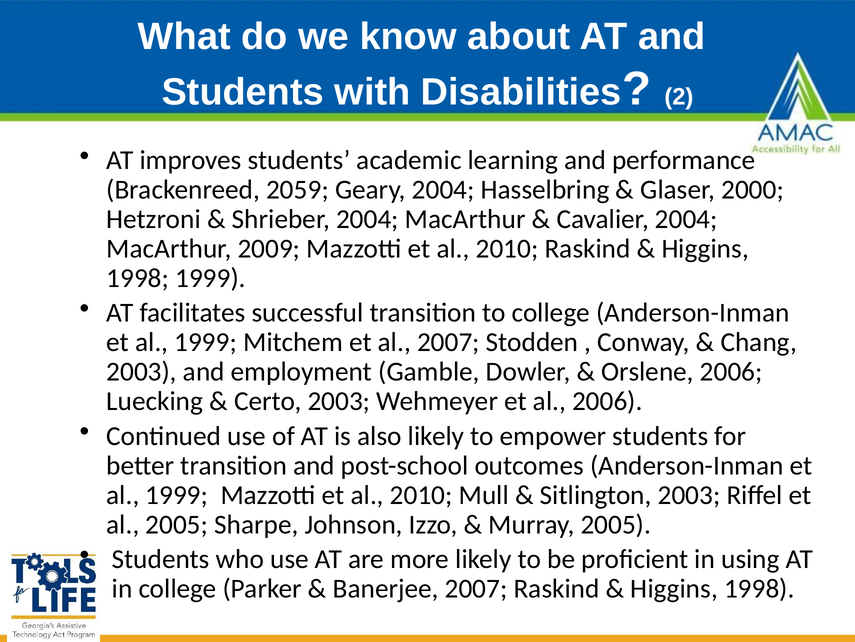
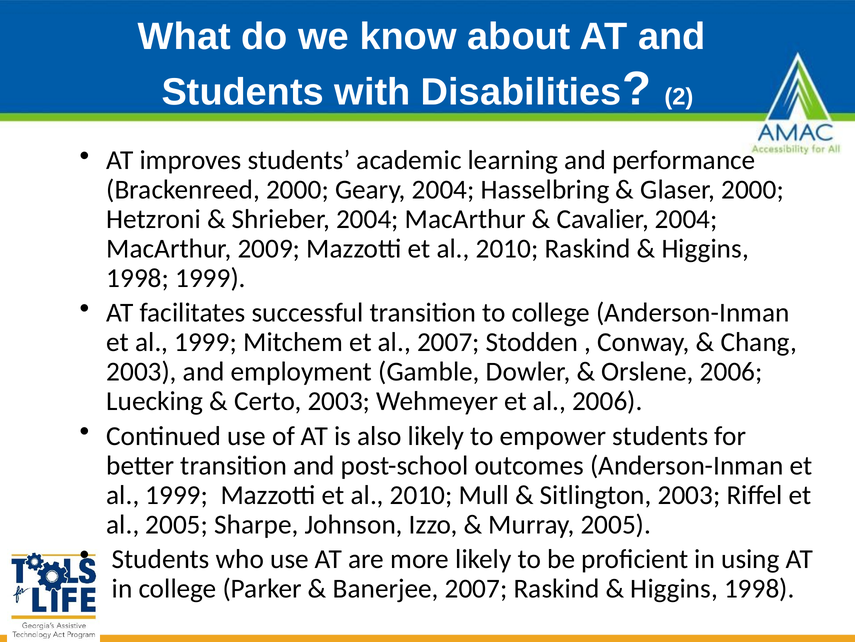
Brackenreed 2059: 2059 -> 2000 (297, 189)
